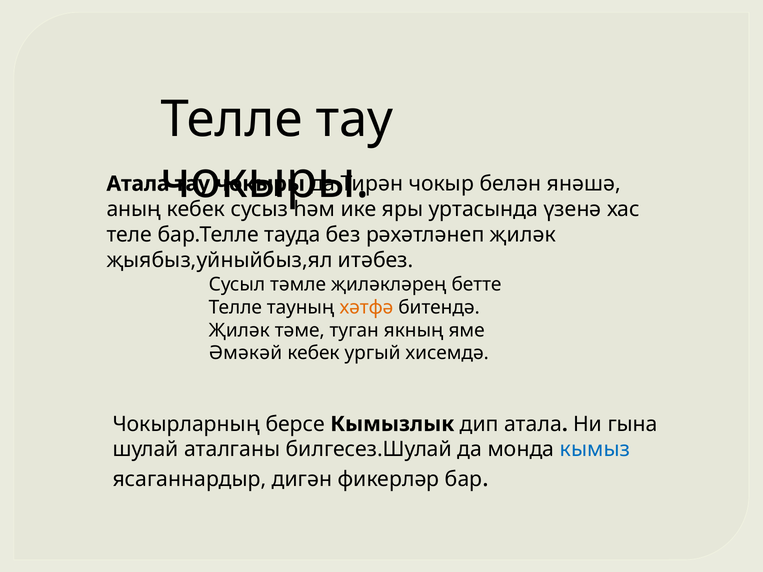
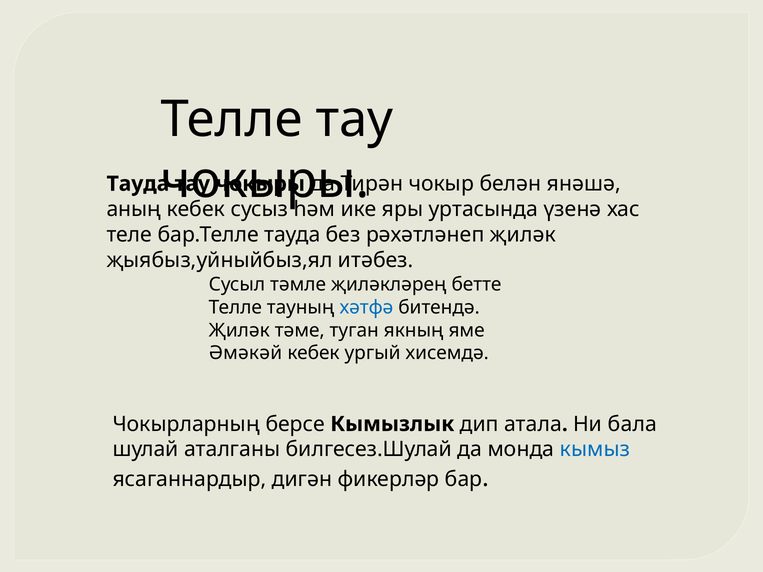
Атала: Атала -> Тауда (138, 184)
хәтфә colour: orange -> blue (366, 307)
гына: гына -> бала (632, 424)
